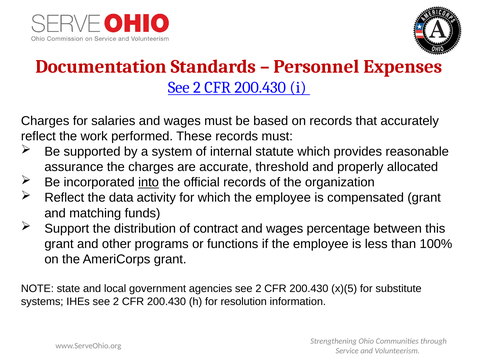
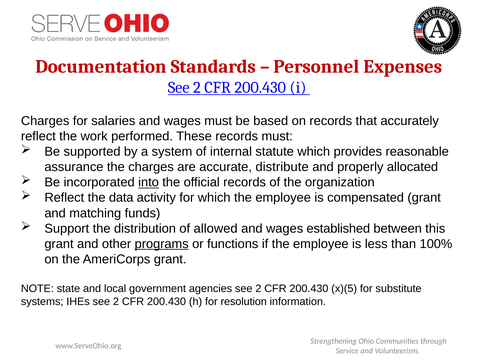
threshold: threshold -> distribute (282, 167)
contract: contract -> allowed (216, 229)
percentage: percentage -> established (338, 229)
programs underline: none -> present (162, 244)
